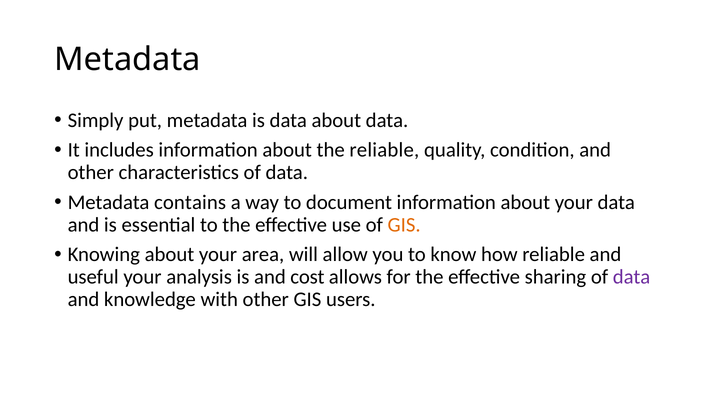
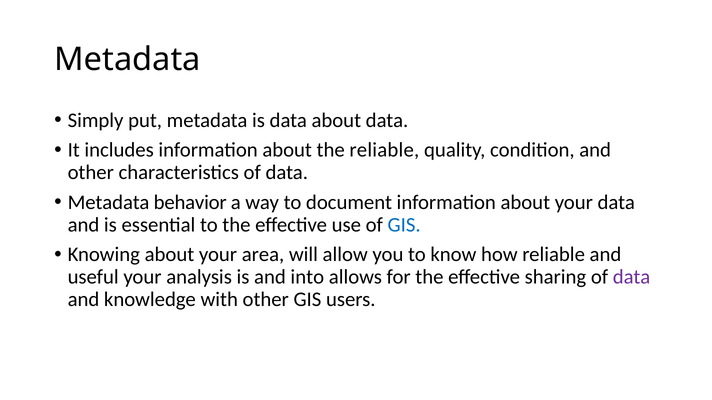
contains: contains -> behavior (190, 203)
GIS colour: orange -> blue (404, 225)
cost: cost -> into (307, 277)
